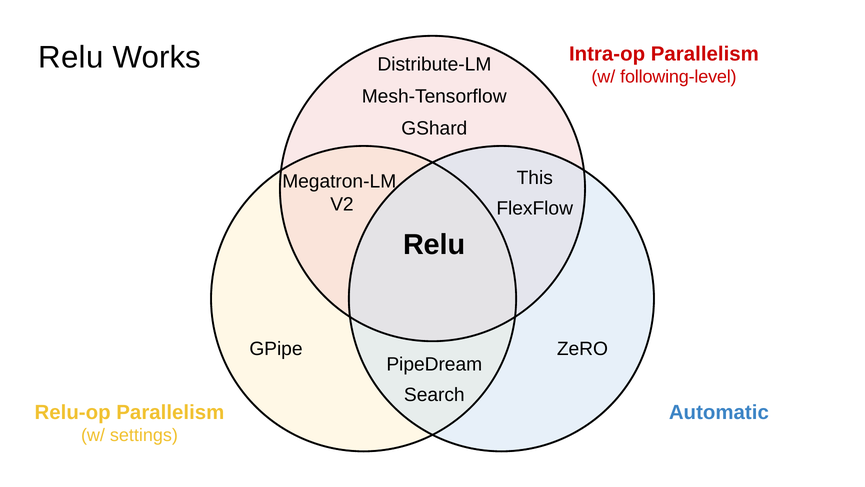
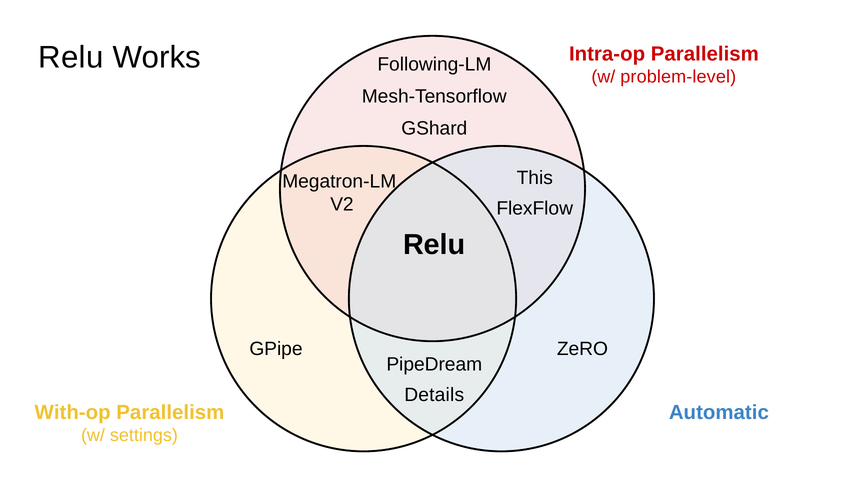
Distribute-LM: Distribute-LM -> Following-LM (434, 65)
following-level: following-level -> problem-level (678, 77)
Search: Search -> Details (434, 395)
Relu-op: Relu-op -> With-op (73, 412)
